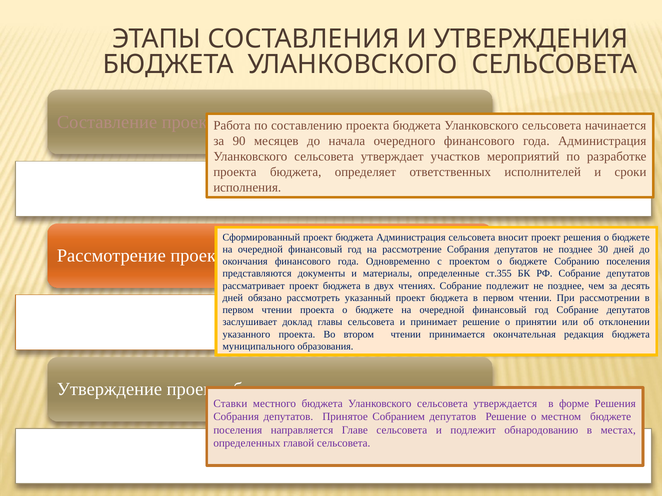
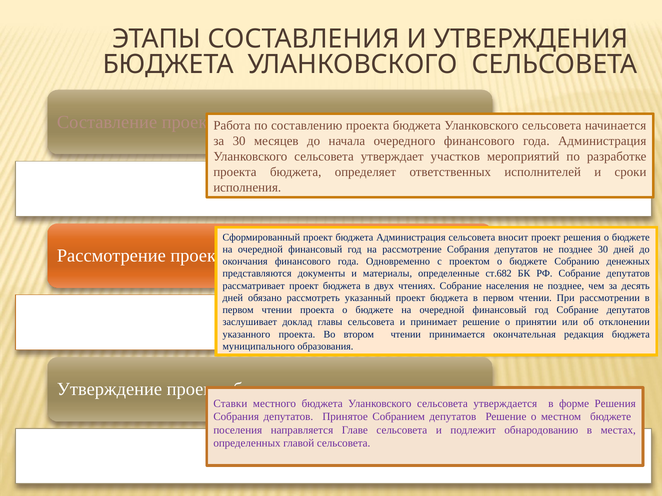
за 90: 90 -> 30 (239, 141)
Собранию поселения: поселения -> денежных (628, 262)
ст.355: ст.355 -> ст.682 (499, 274)
Собрание подлежит: подлежит -> населения (508, 286)
